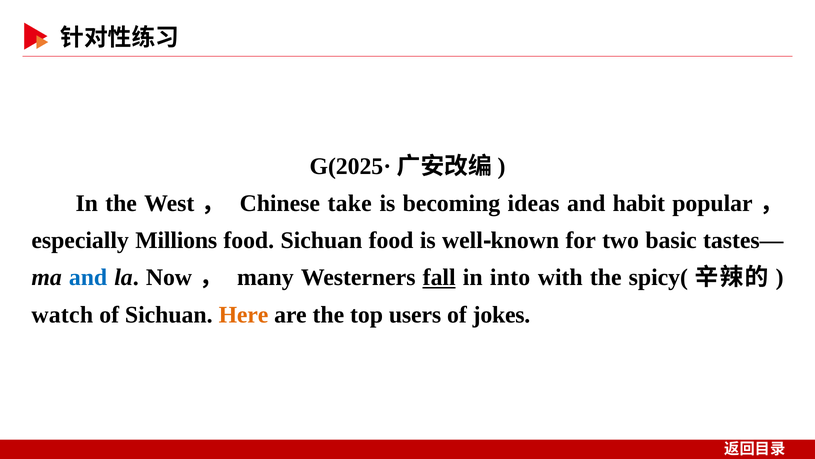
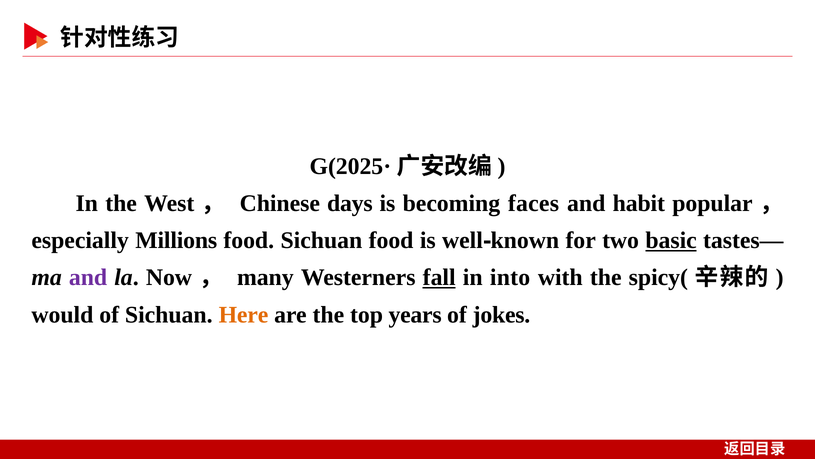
take: take -> days (350, 203)
ideas: ideas -> faces (533, 203)
basic underline: none -> present (671, 240)
and colour: blue -> purple (88, 277)
watch: watch -> would (62, 314)
users: users -> years (415, 314)
